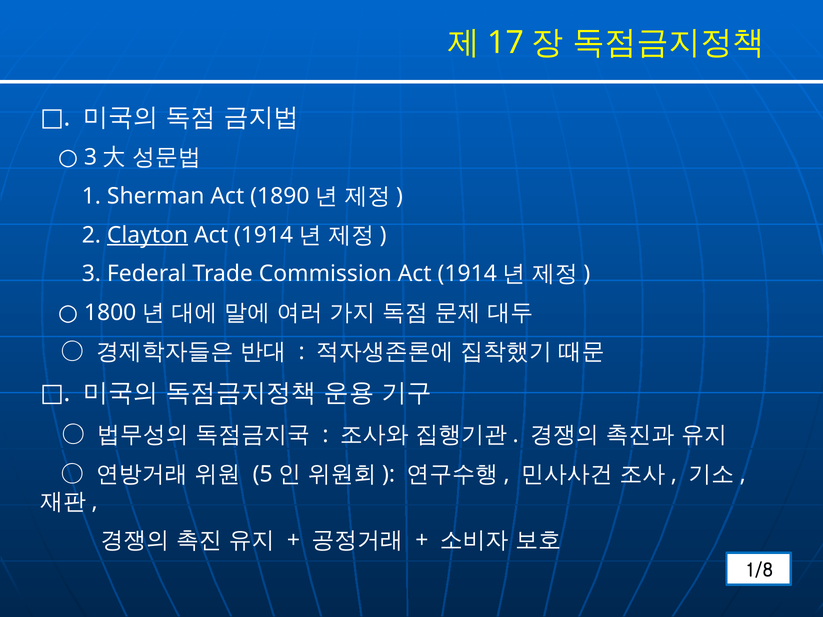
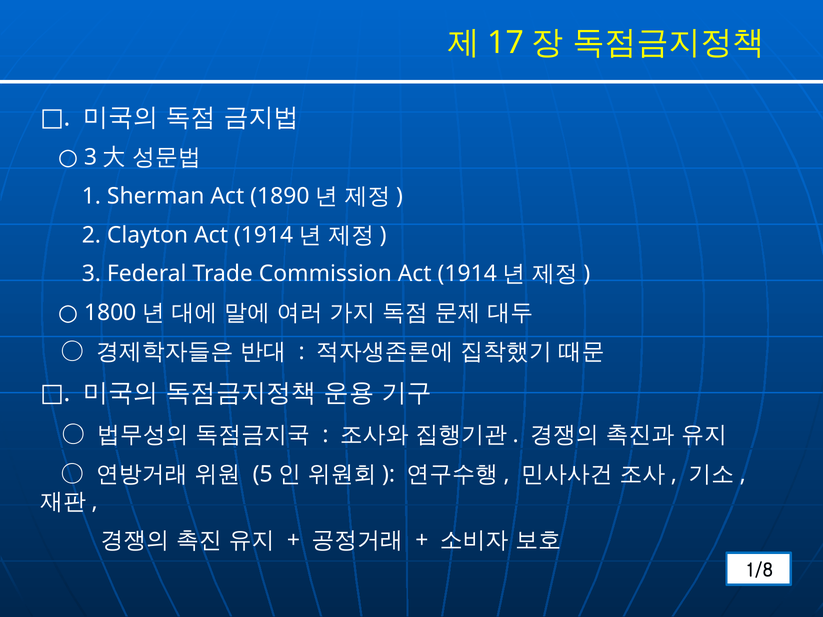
Clayton underline: present -> none (148, 235)
